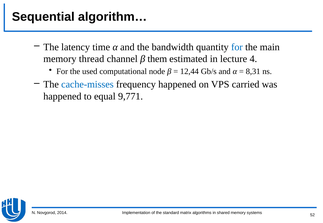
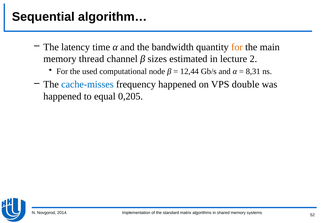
for colour: blue -> orange (237, 47)
them: them -> sizes (157, 59)
4: 4 -> 2 (253, 59)
carried: carried -> double (246, 85)
9,771: 9,771 -> 0,205 (131, 97)
